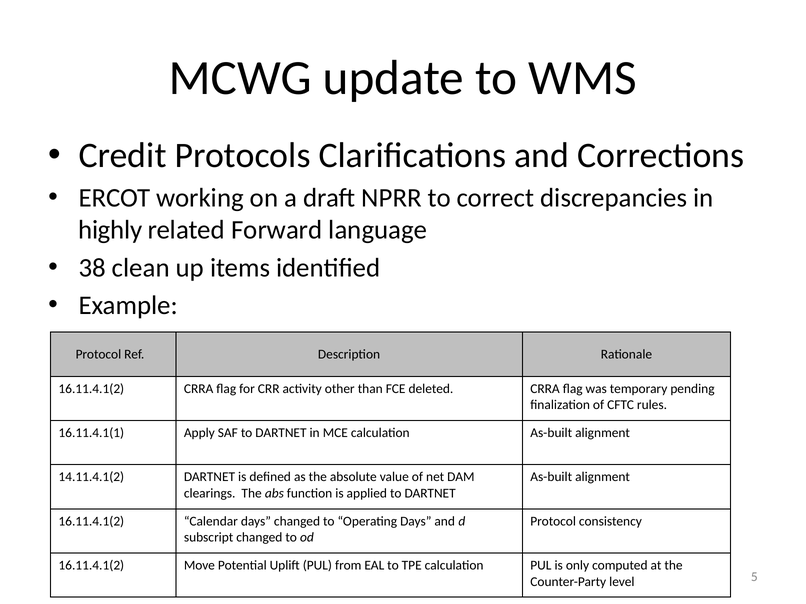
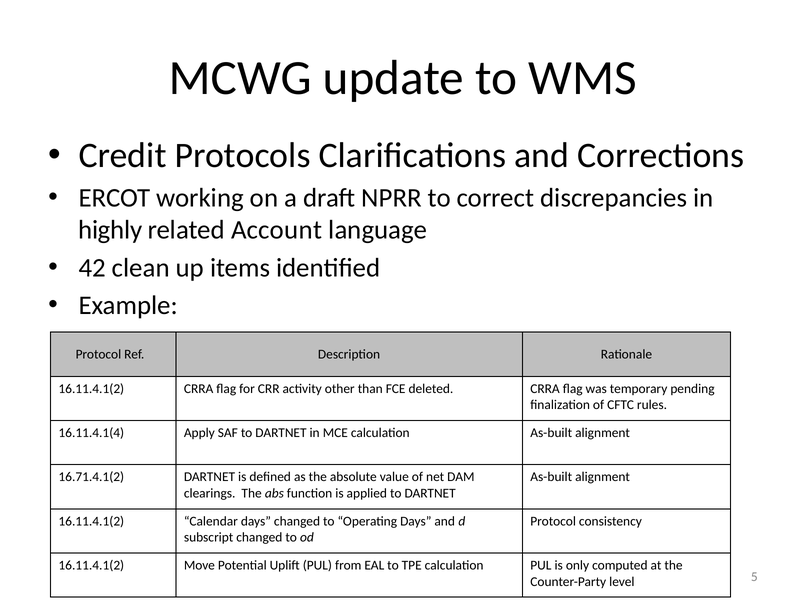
Forward: Forward -> Account (277, 230)
38: 38 -> 42 (92, 268)
16.11.4.1(1: 16.11.4.1(1 -> 16.11.4.1(4 (91, 433)
14.11.4.1(2: 14.11.4.1(2 -> 16.71.4.1(2 (91, 477)
